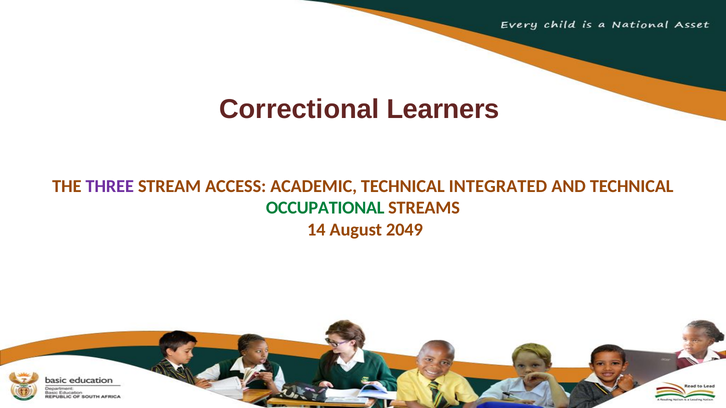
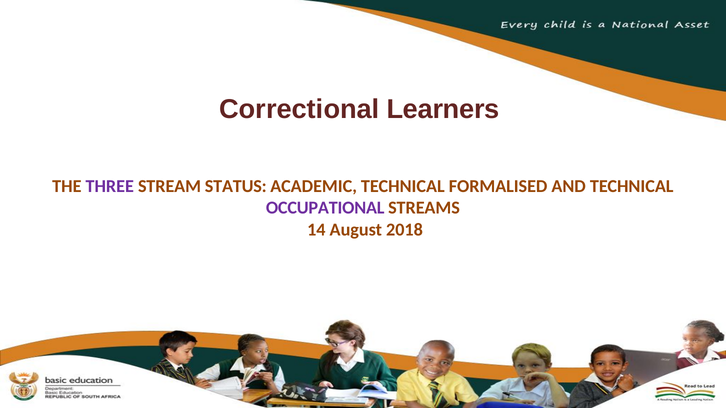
ACCESS: ACCESS -> STATUS (236, 186)
INTEGRATED: INTEGRATED -> FORMALISED (498, 186)
OCCUPATIONAL colour: green -> purple (325, 208)
2049: 2049 -> 2018 (404, 230)
